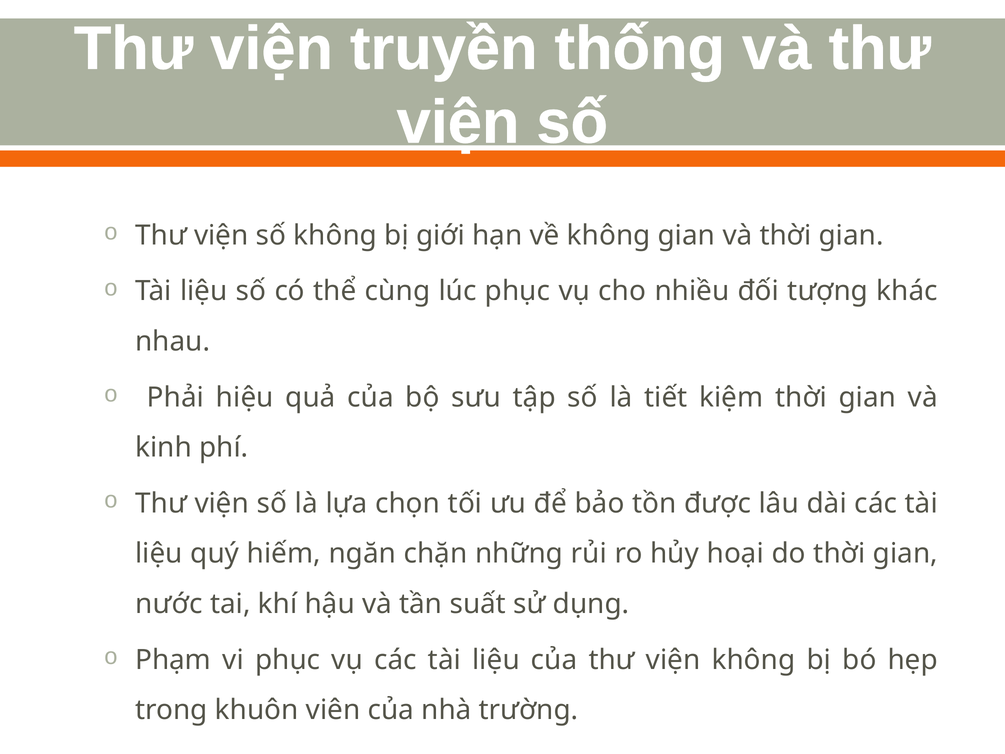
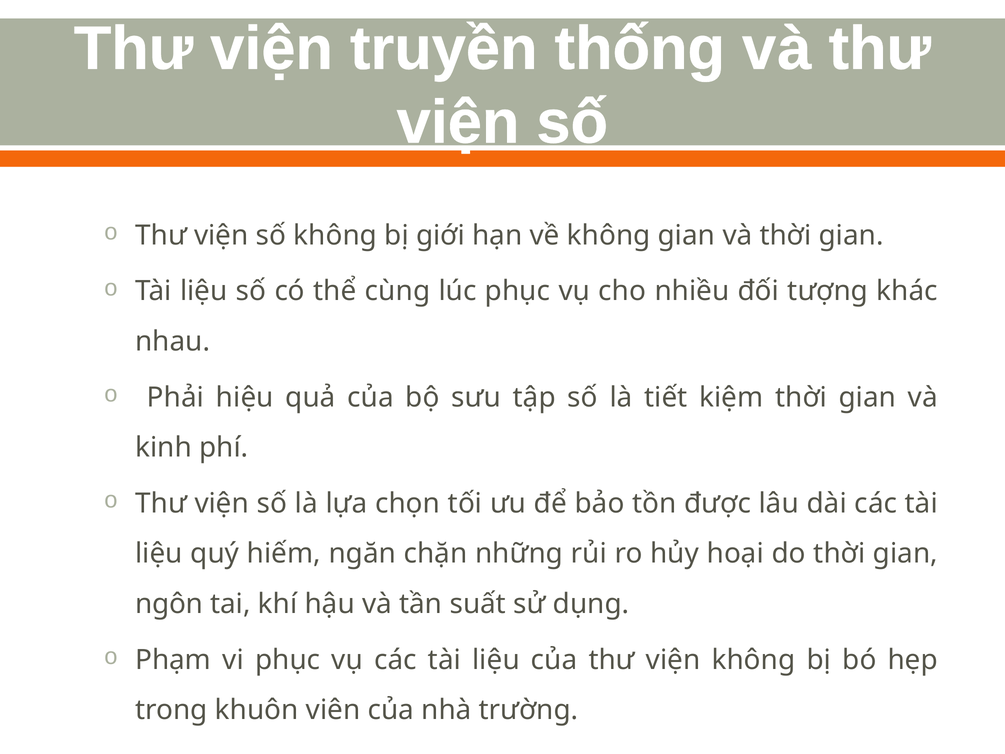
nước: nước -> ngôn (169, 604)
